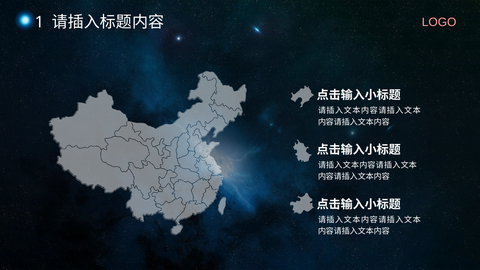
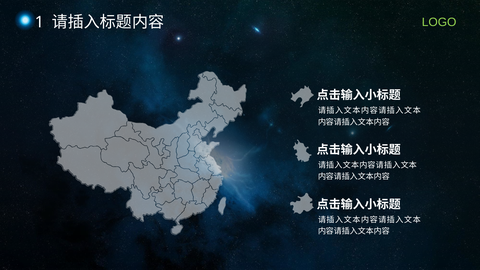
LOGO colour: pink -> light green (439, 22)
